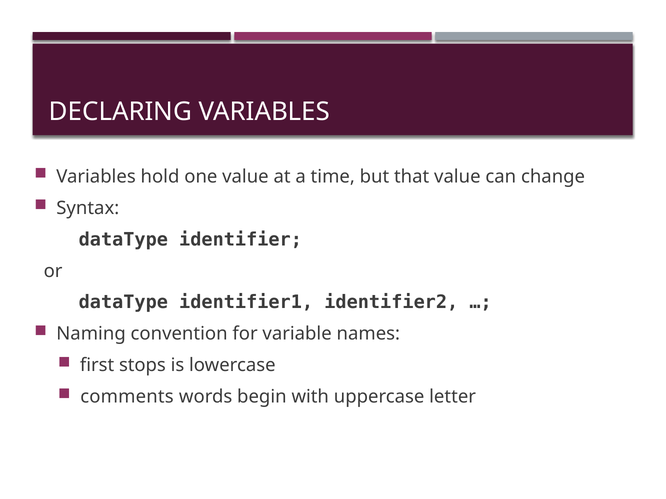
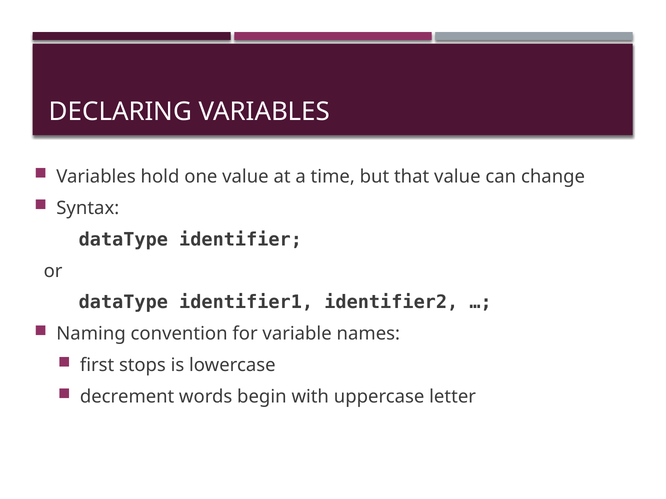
comments: comments -> decrement (127, 397)
